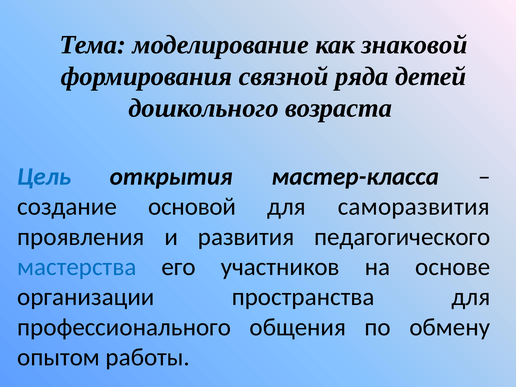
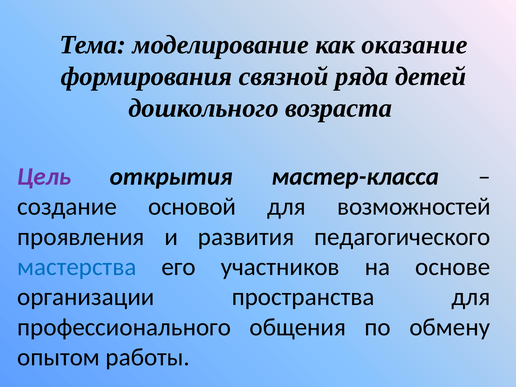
знаковой: знаковой -> оказание (414, 45)
Цель colour: blue -> purple (44, 177)
саморазвития: саморазвития -> возможностей (414, 207)
